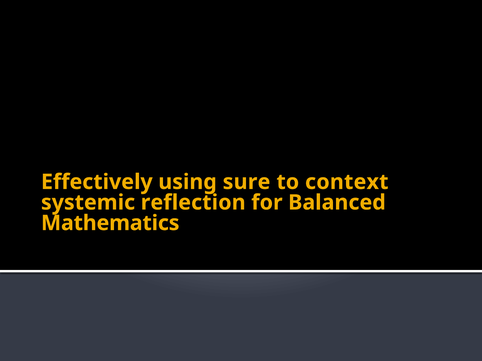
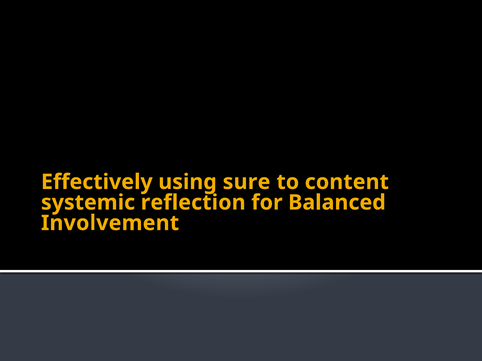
context: context -> content (347, 182)
Mathematics: Mathematics -> Involvement (110, 223)
